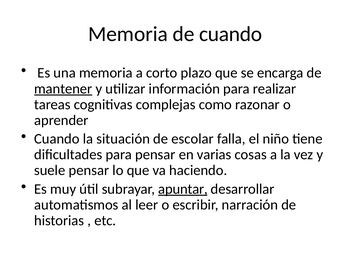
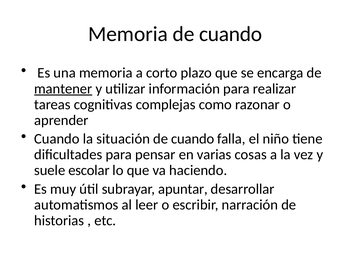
escolar: escolar -> cuando (193, 139)
suele pensar: pensar -> escolar (89, 170)
apuntar underline: present -> none (183, 189)
